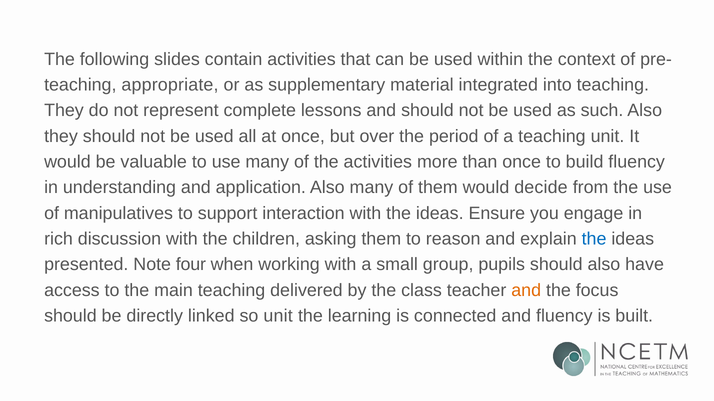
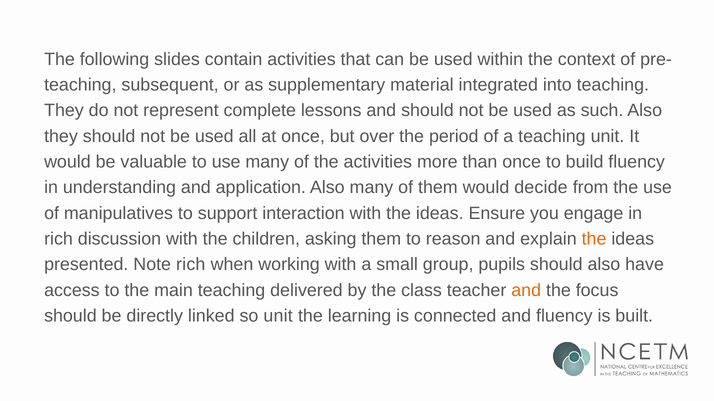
appropriate: appropriate -> subsequent (170, 85)
the colour: blue -> orange (594, 239)
Note four: four -> rich (191, 265)
